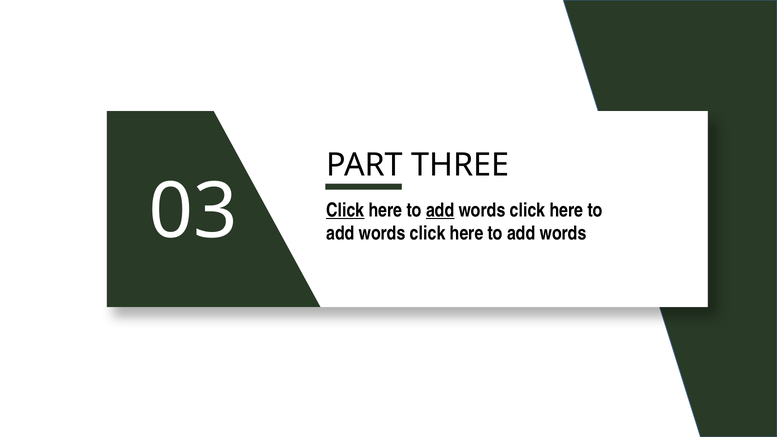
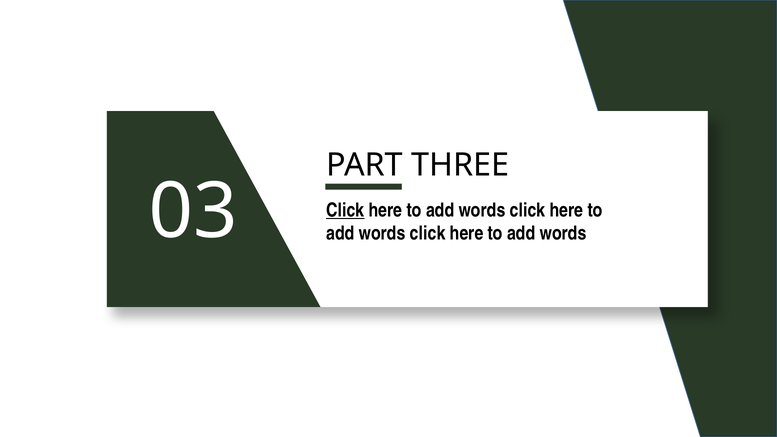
add underline: present -> none (440, 210)
